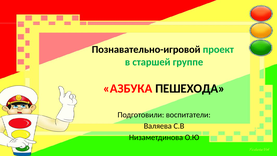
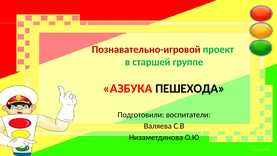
Познавательно-игровой colour: black -> red (146, 49)
